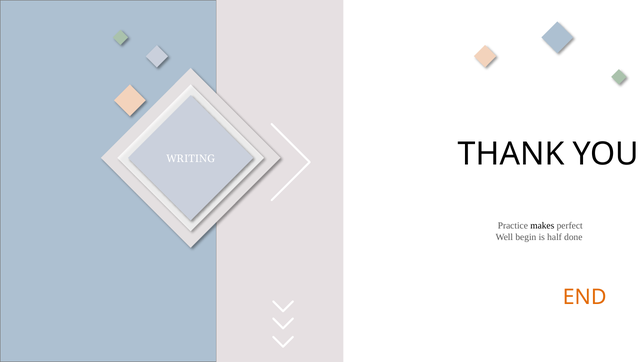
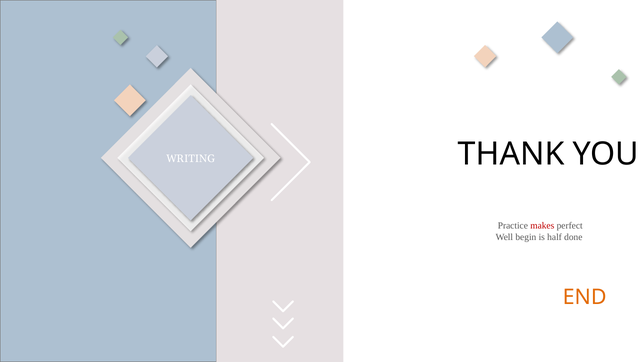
makes colour: black -> red (542, 225)
